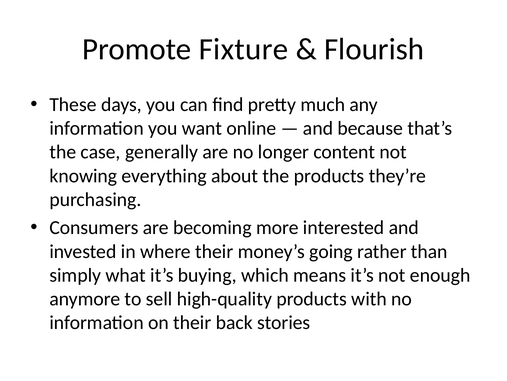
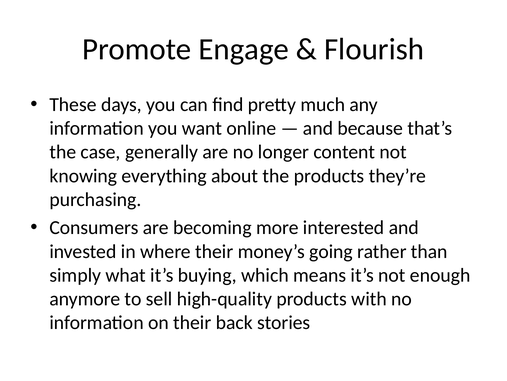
Fixture: Fixture -> Engage (244, 49)
